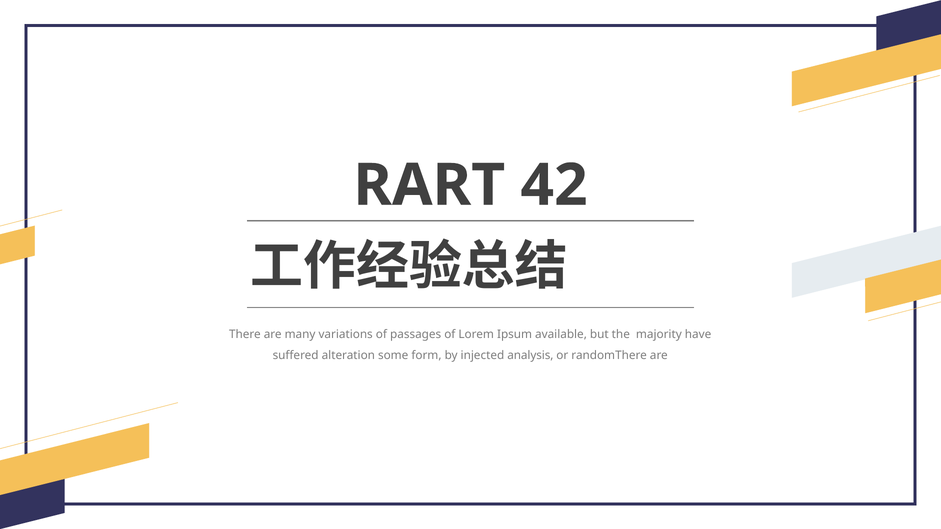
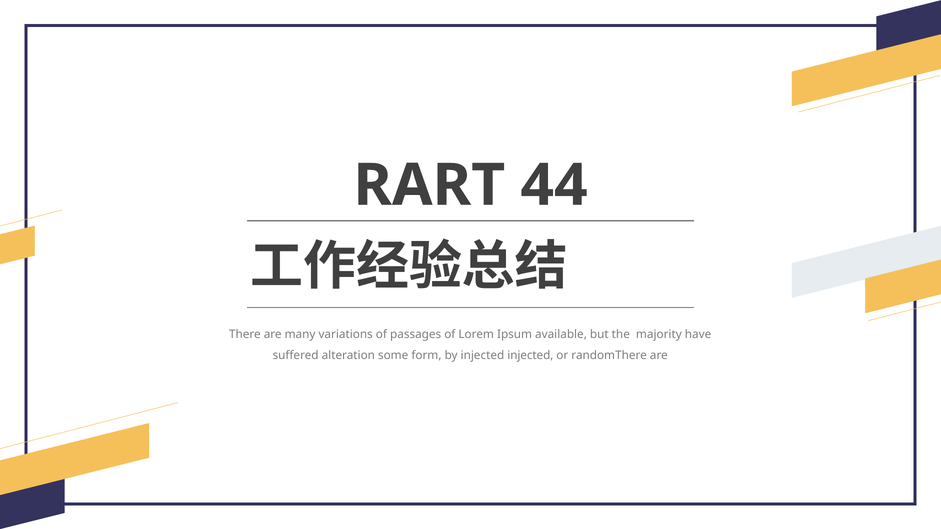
42: 42 -> 44 (554, 186)
injected analysis: analysis -> injected (530, 356)
